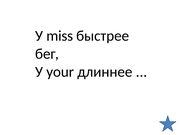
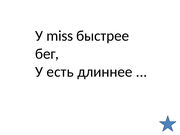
your: your -> есть (60, 72)
